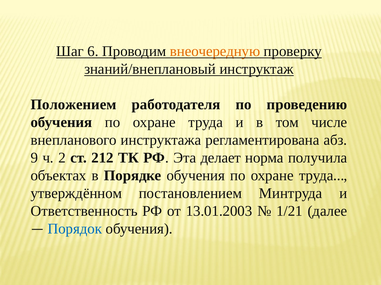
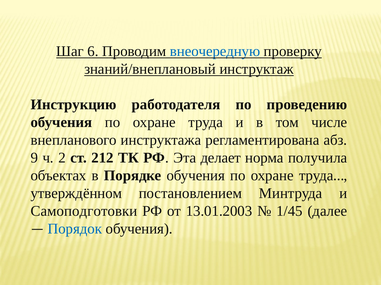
внеочередную colour: orange -> blue (215, 51)
Положением: Положением -> Инструкцию (74, 105)
Ответственность: Ответственность -> Самоподготовки (84, 212)
1/21: 1/21 -> 1/45 (289, 212)
